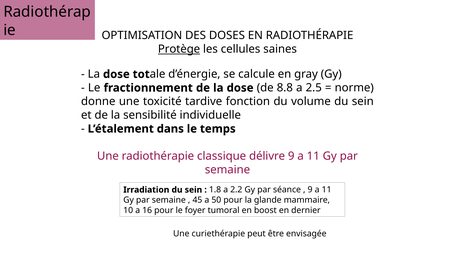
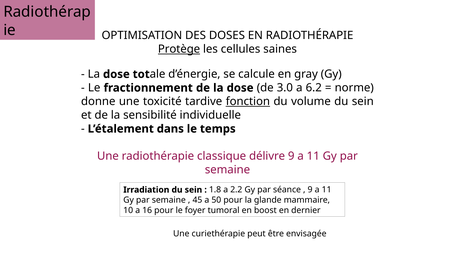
8.8: 8.8 -> 3.0 (285, 88)
2.5: 2.5 -> 6.2 (314, 88)
fonction underline: none -> present (248, 101)
